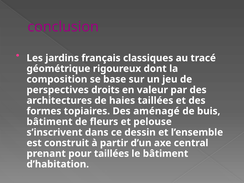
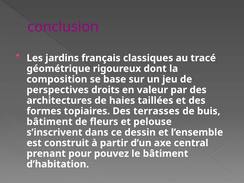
aménagé: aménagé -> terrasses (156, 111)
pour taillées: taillées -> pouvez (111, 154)
